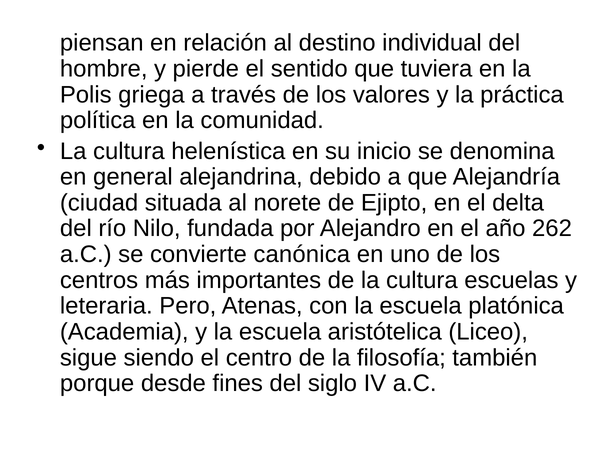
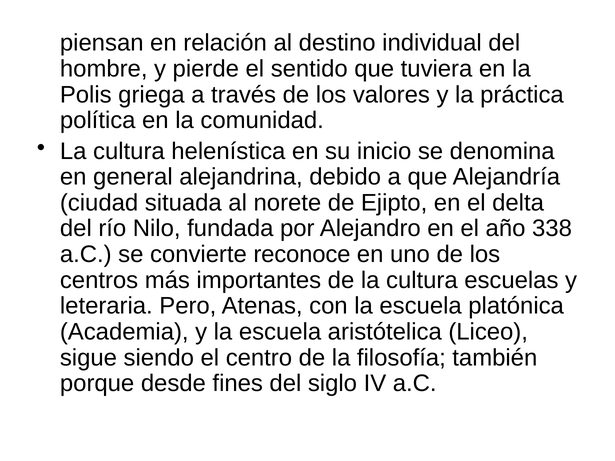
262: 262 -> 338 (552, 229)
canónica: canónica -> reconoce (302, 255)
